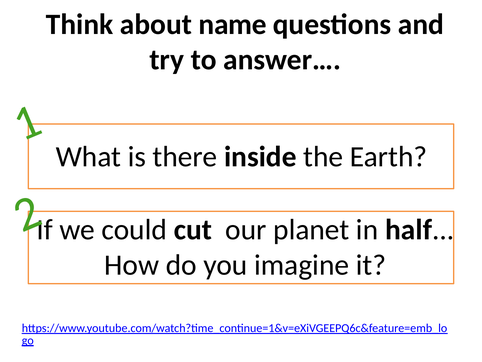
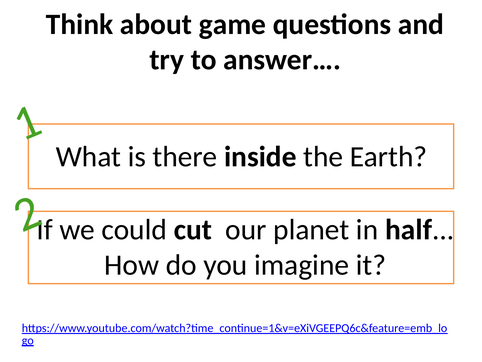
name: name -> game (232, 24)
